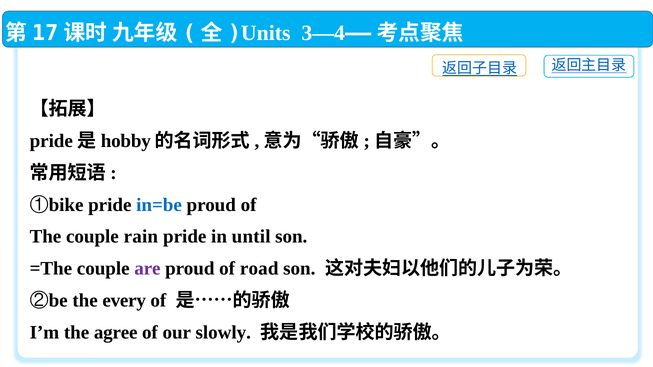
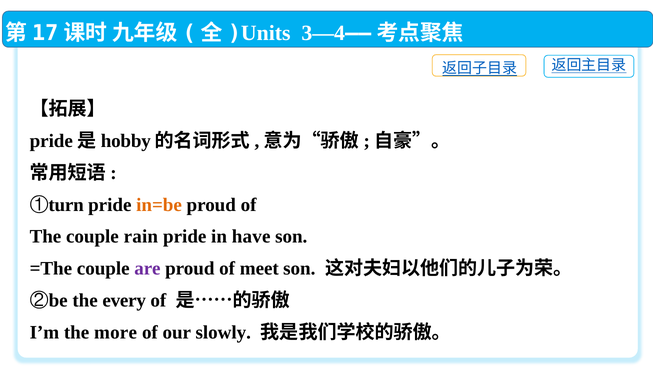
bike: bike -> turn (66, 205)
in=be colour: blue -> orange (159, 205)
until: until -> have (251, 237)
road: road -> meet (259, 269)
agree: agree -> more (116, 333)
